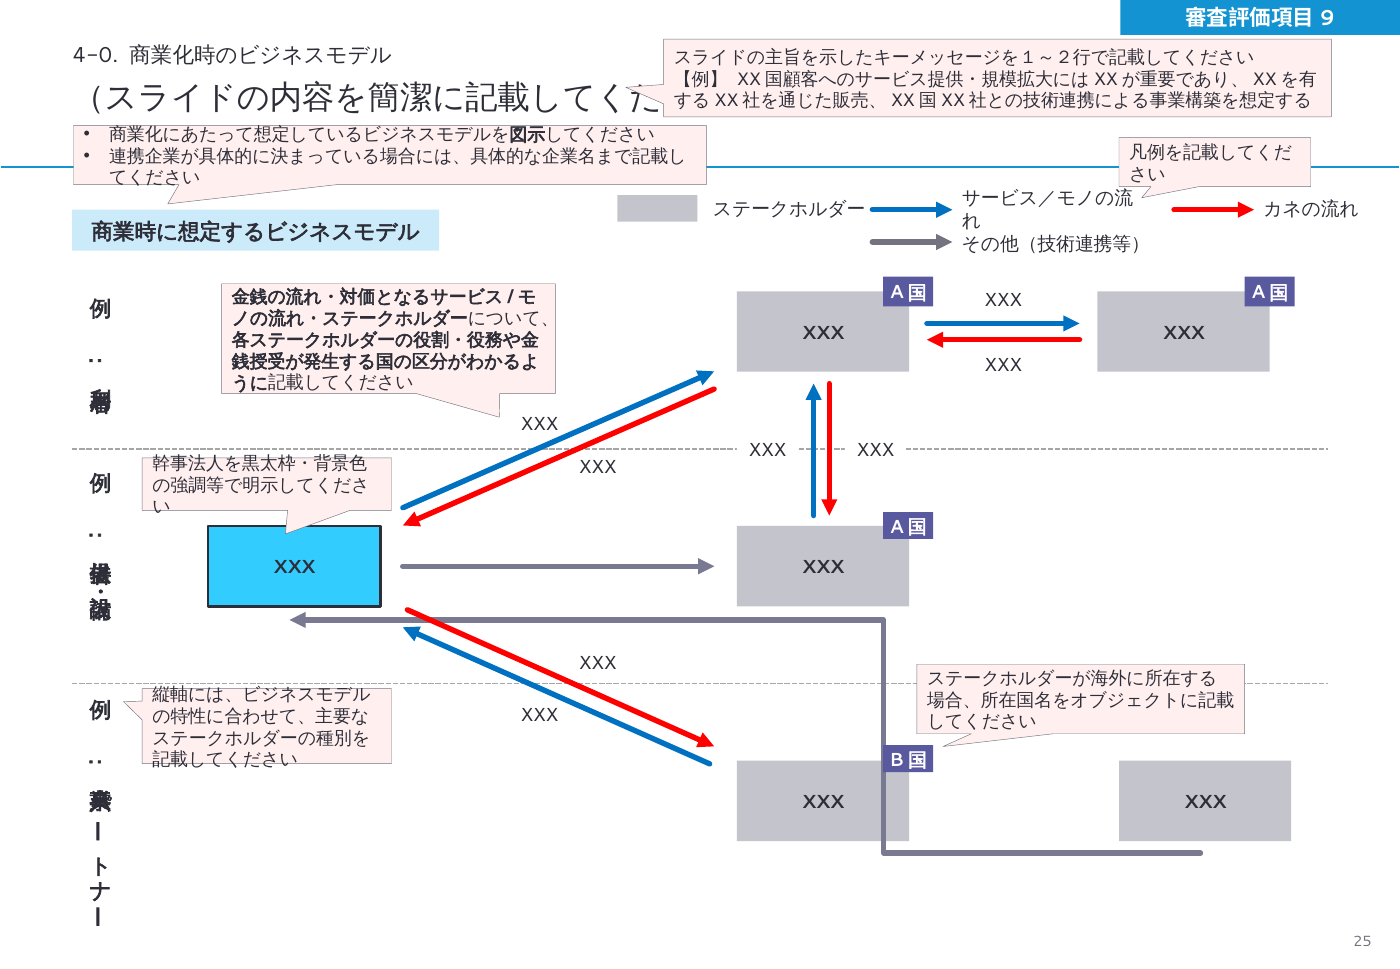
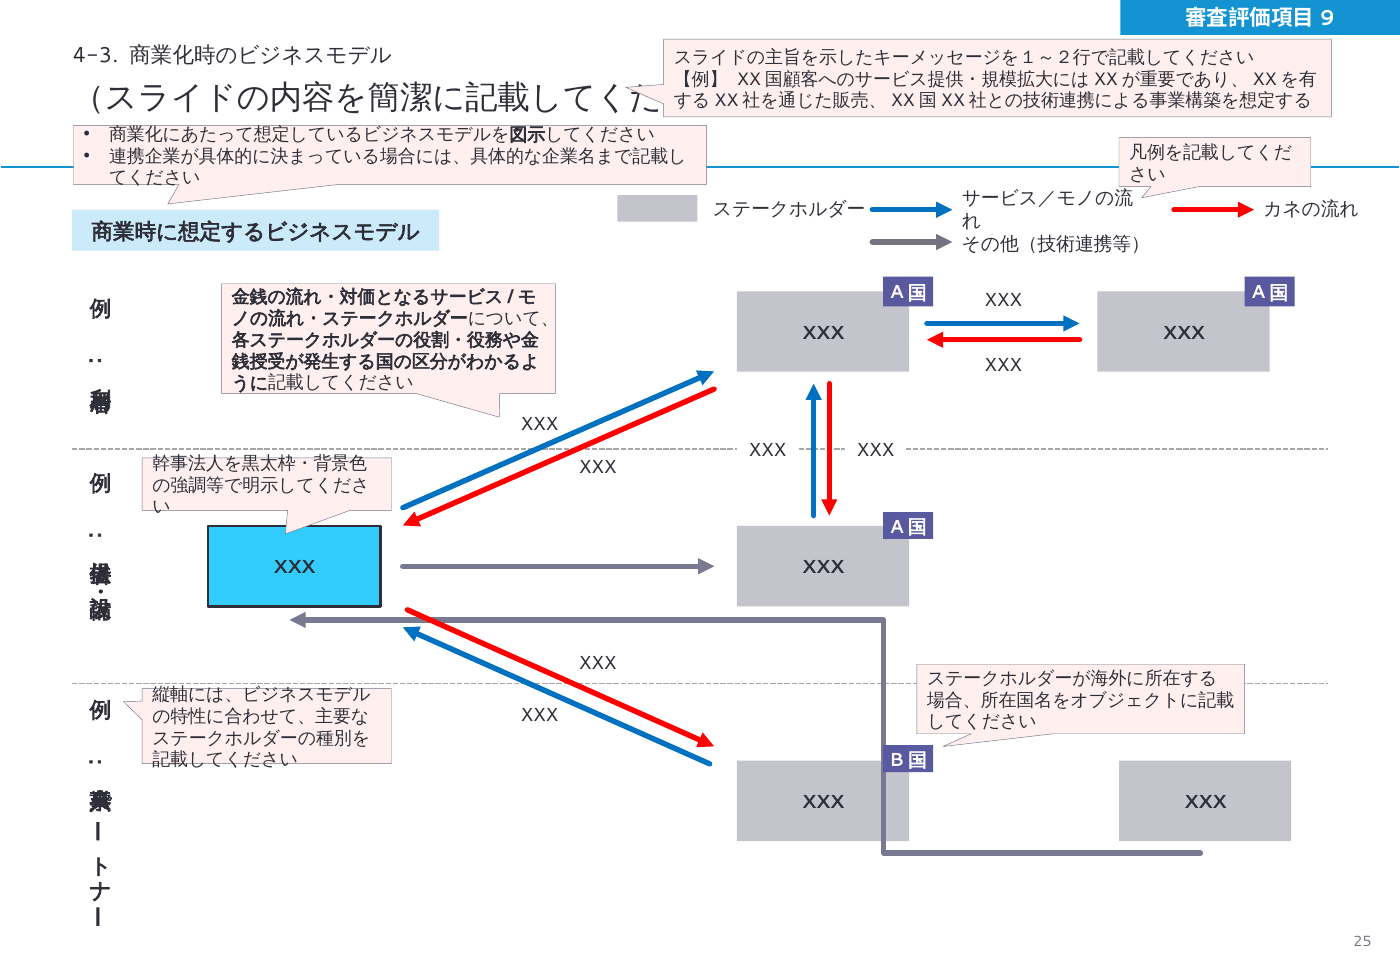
4-0: 4-0 -> 4-3 (95, 55)
